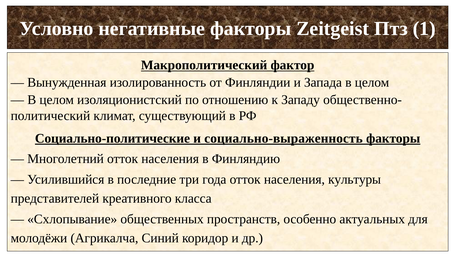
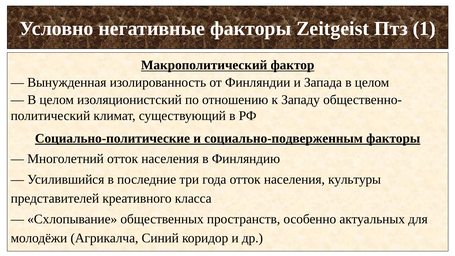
социально-выраженность: социально-выраженность -> социально-подверженным (284, 138)
